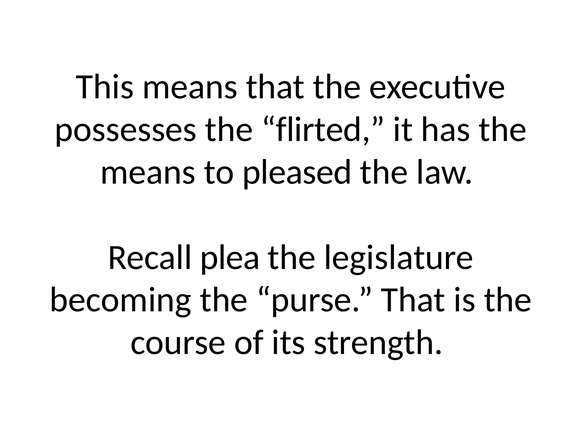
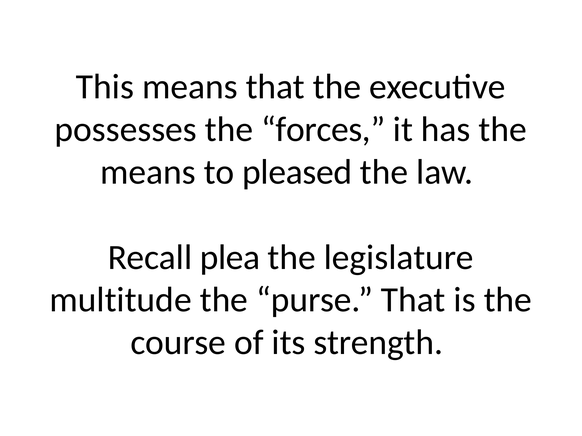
flirted: flirted -> forces (323, 130)
becoming: becoming -> multitude (121, 300)
